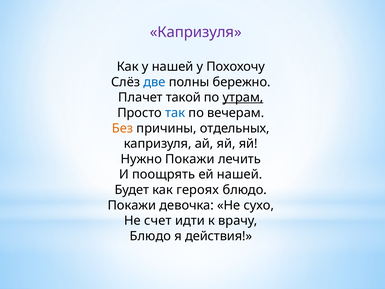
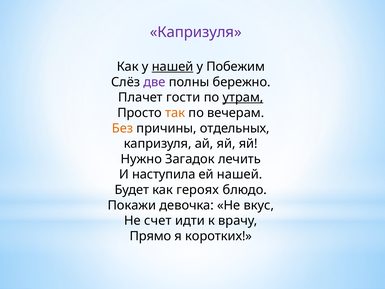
нашей underline: none -> present (173, 67)
Похохочу: Похохочу -> Побежим (236, 67)
две colour: blue -> purple (154, 82)
такой: такой -> гости (183, 97)
так colour: blue -> orange (175, 113)
Нужно Покажи: Покажи -> Загадок (190, 159)
поощрять: поощрять -> наступила (164, 174)
сухо: сухо -> вкус (259, 205)
Блюдо: Блюдо -> Прямо (150, 236)
действия: действия -> коротких (219, 236)
